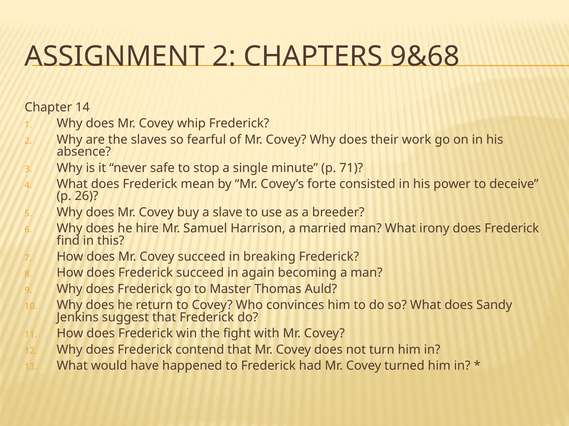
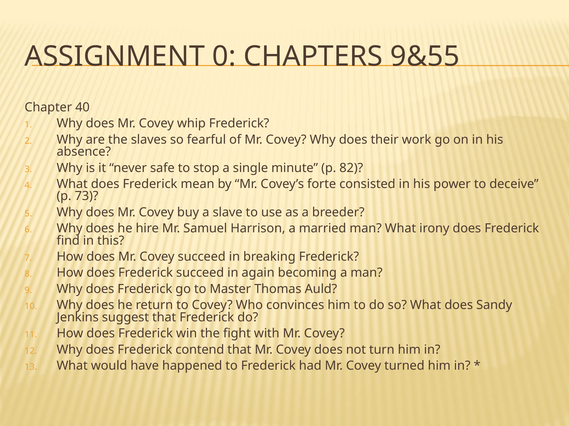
ASSIGNMENT 2: 2 -> 0 (224, 56)
9&68: 9&68 -> 9&55 (425, 56)
14: 14 -> 40 (82, 107)
71: 71 -> 82 (351, 168)
26: 26 -> 73 (87, 196)
